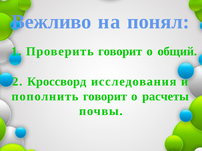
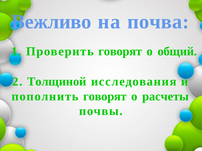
понял: понял -> почва (158, 22)
Проверить говорит: говорит -> говорят (120, 52)
Кроссворд: Кроссворд -> Толщиной (57, 82)
пополнить говорит: говорит -> говорят (105, 97)
